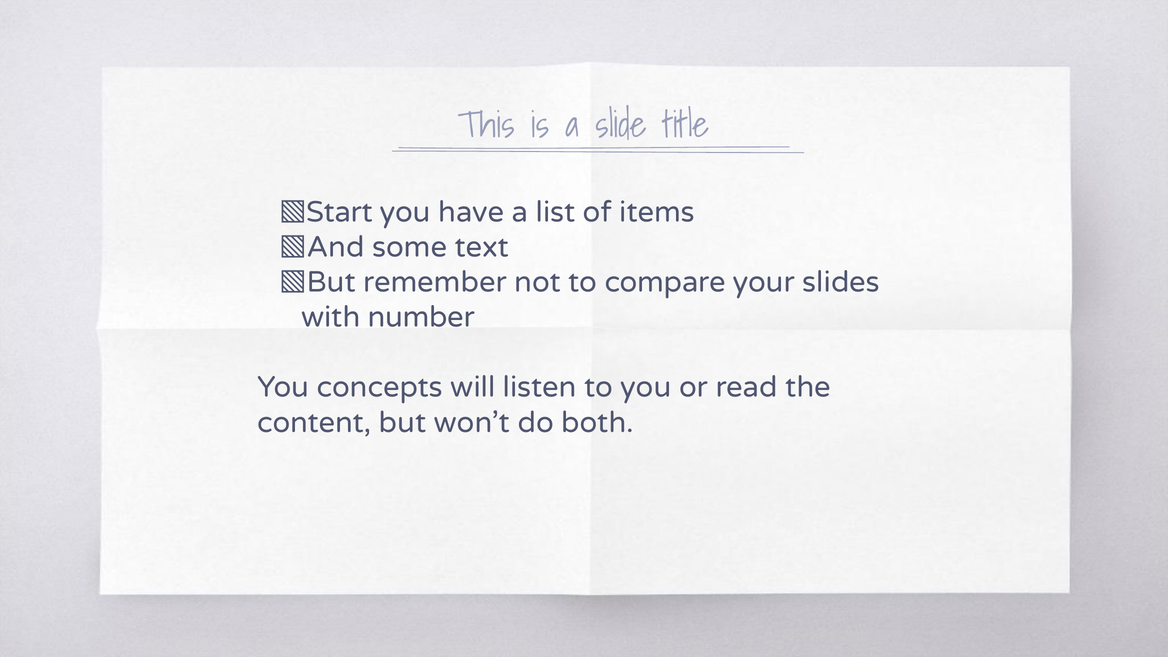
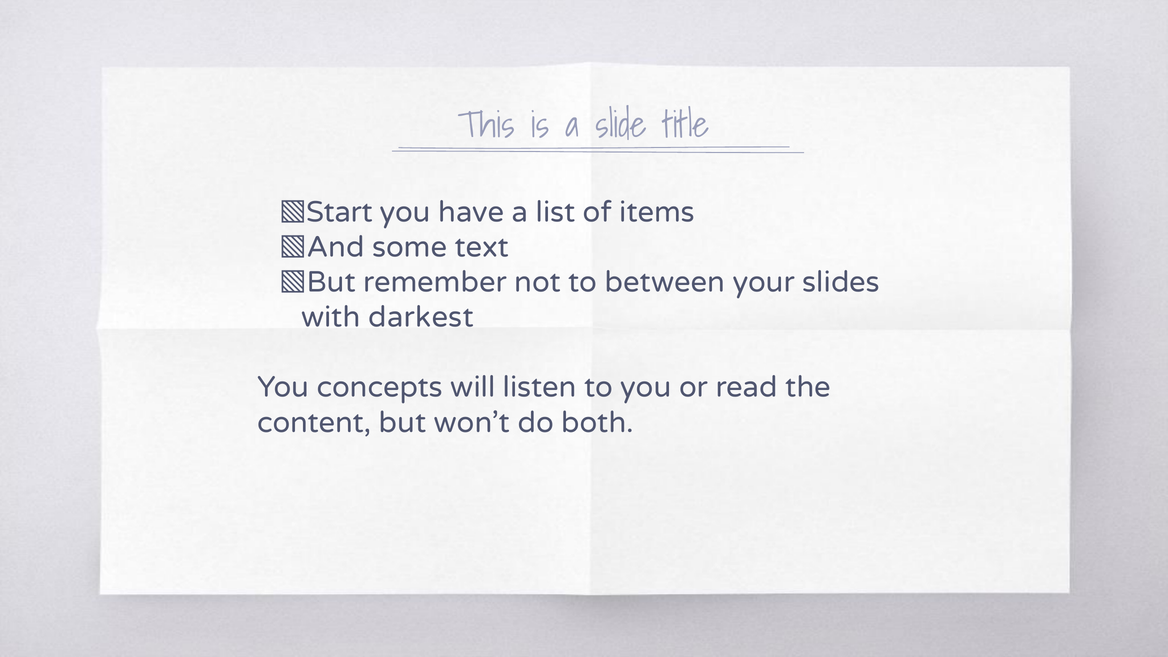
compare: compare -> between (665, 282)
number: number -> darkest (421, 317)
